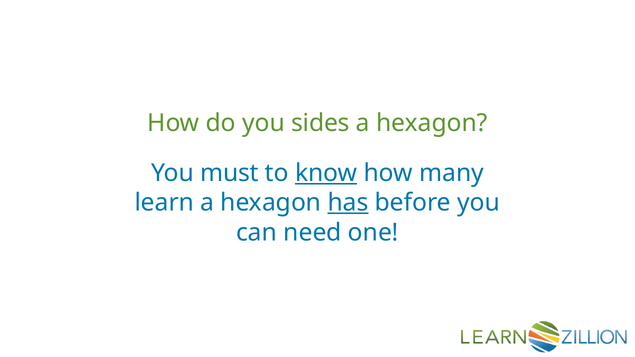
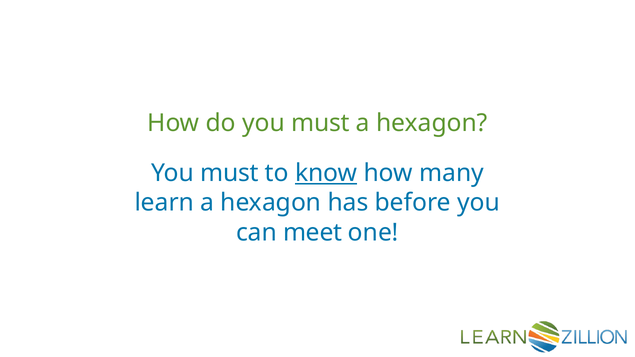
do you sides: sides -> must (321, 123)
has underline: present -> none (348, 203)
need: need -> meet (313, 233)
